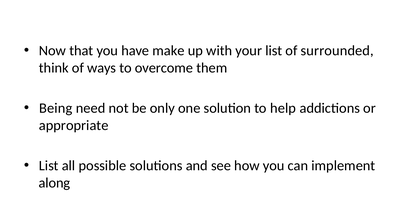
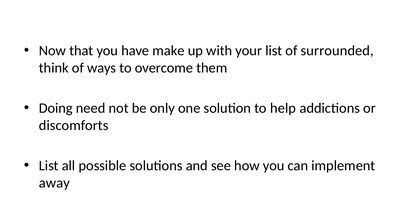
Being: Being -> Doing (56, 108)
appropriate: appropriate -> discomforts (74, 126)
along: along -> away (54, 183)
